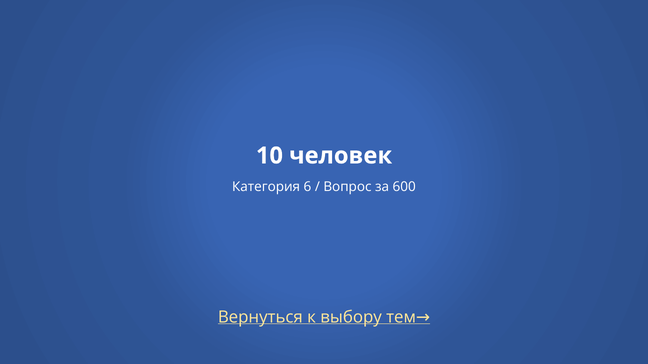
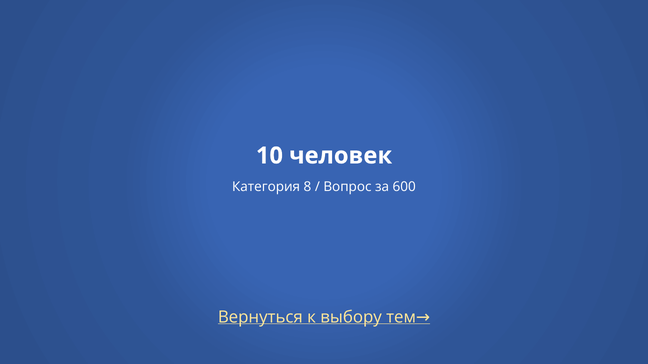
6: 6 -> 8 (307, 187)
